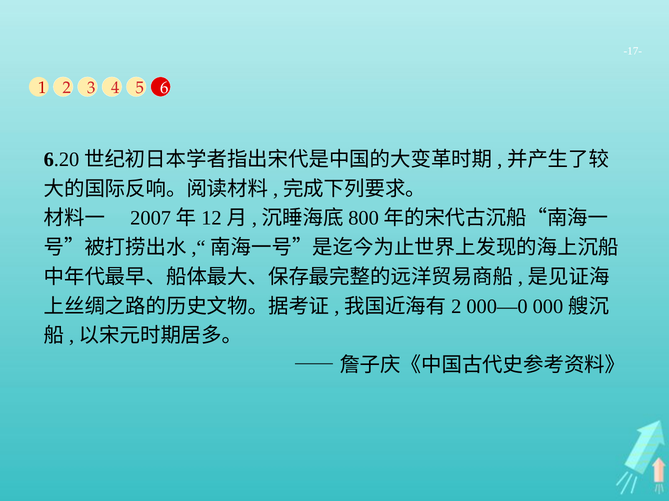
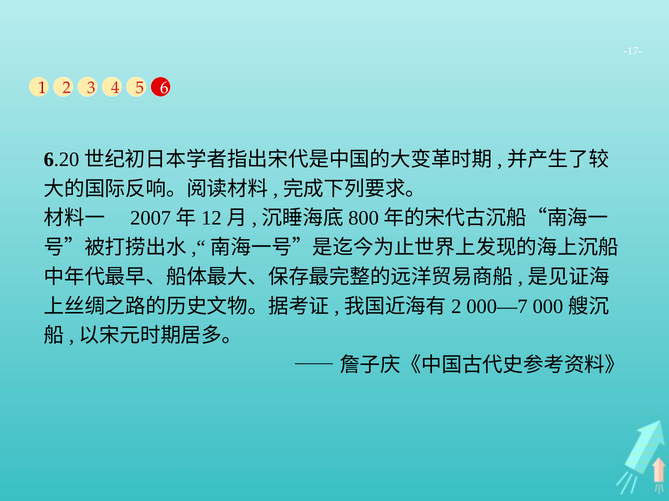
000—0: 000—0 -> 000—7 (497, 307)
